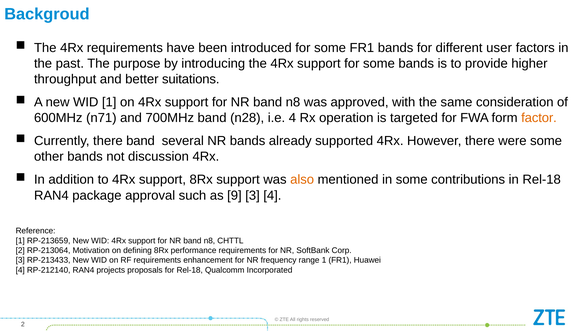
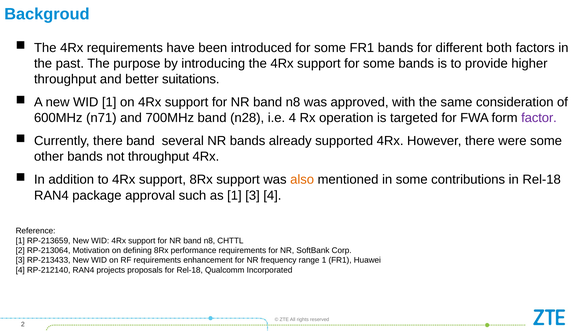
user: user -> both (499, 48)
factor colour: orange -> purple (539, 118)
not discussion: discussion -> throughput (159, 157)
as 9: 9 -> 1 (234, 195)
